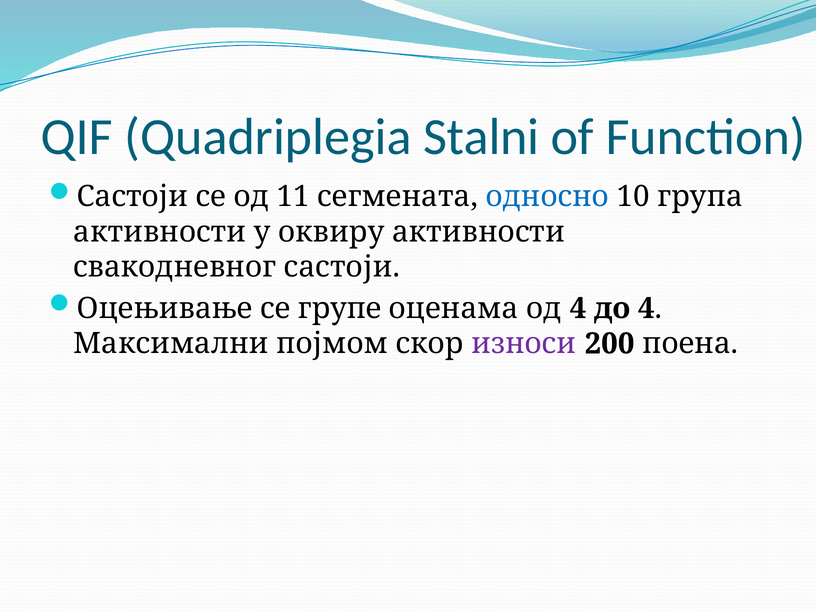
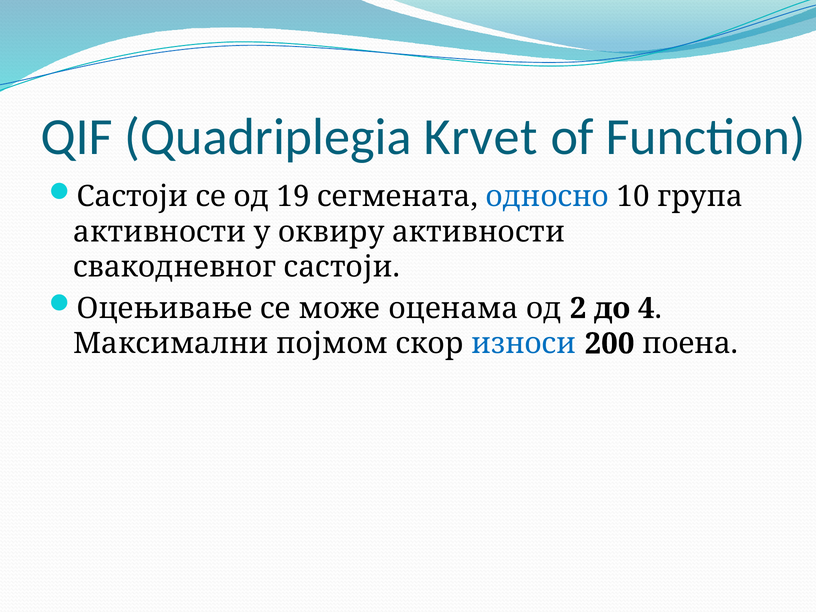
Stalni: Stalni -> Krvet (481, 137)
11: 11 -> 19 (293, 196)
групе: групе -> може (339, 308)
од 4: 4 -> 2 (578, 308)
износи colour: purple -> blue (524, 344)
